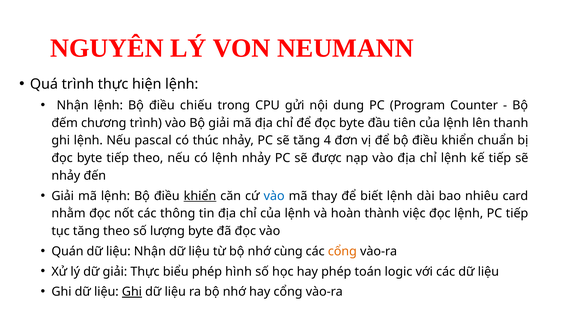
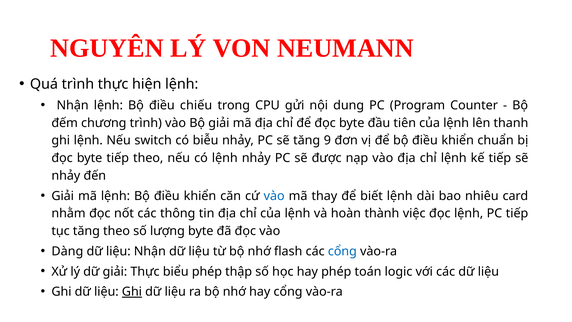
pascal: pascal -> switch (153, 140)
thúc: thúc -> biễu (206, 140)
4: 4 -> 9 (327, 140)
khiển underline: present -> none (200, 196)
Quán: Quán -> Dàng (67, 251)
cùng: cùng -> flash (288, 251)
cổng colour: orange -> blue (342, 251)
hình: hình -> thập (239, 271)
